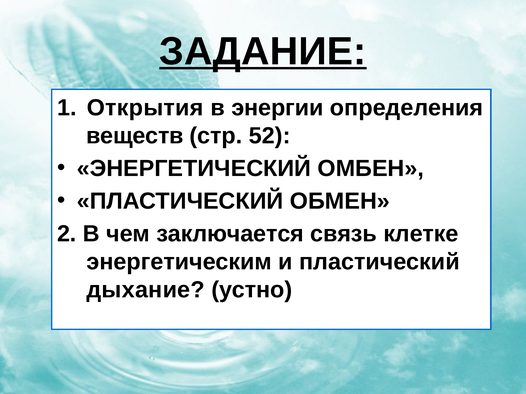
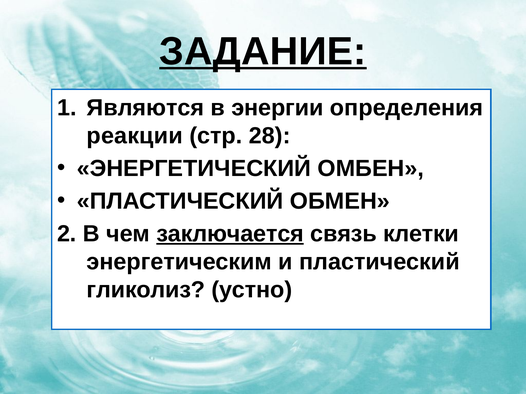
Открытия: Открытия -> Являются (145, 108)
веществ: веществ -> реакции (135, 136)
52: 52 -> 28 (270, 136)
заключается underline: none -> present (230, 234)
клетке: клетке -> клетки (421, 234)
дыхание: дыхание -> гликолиз (146, 290)
